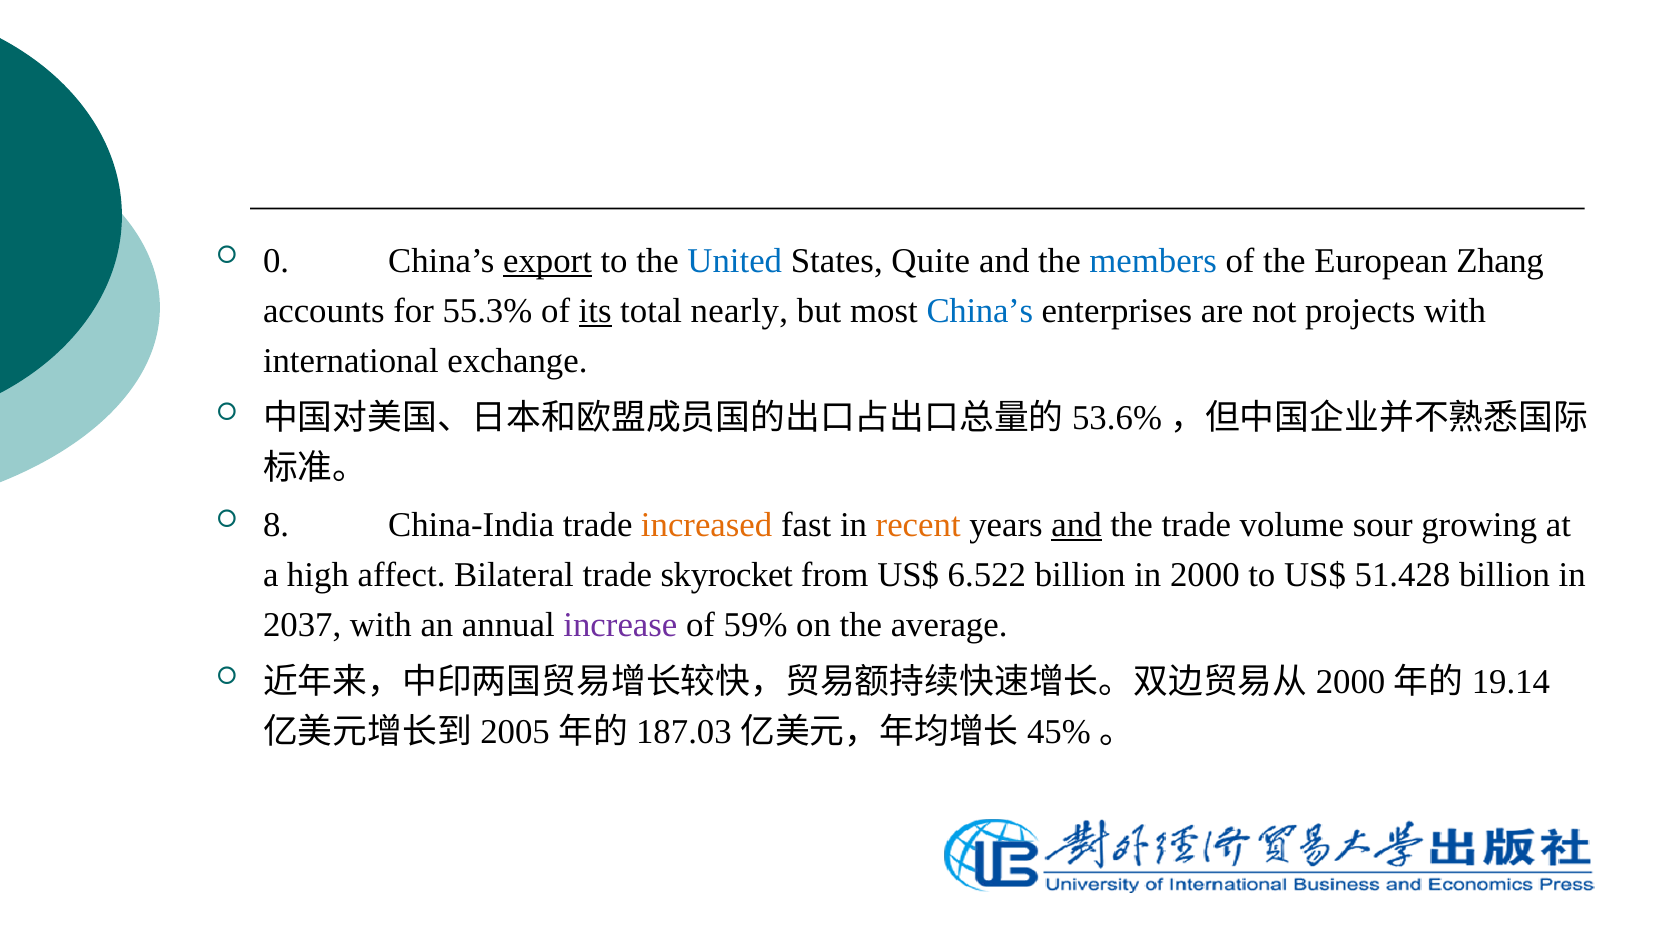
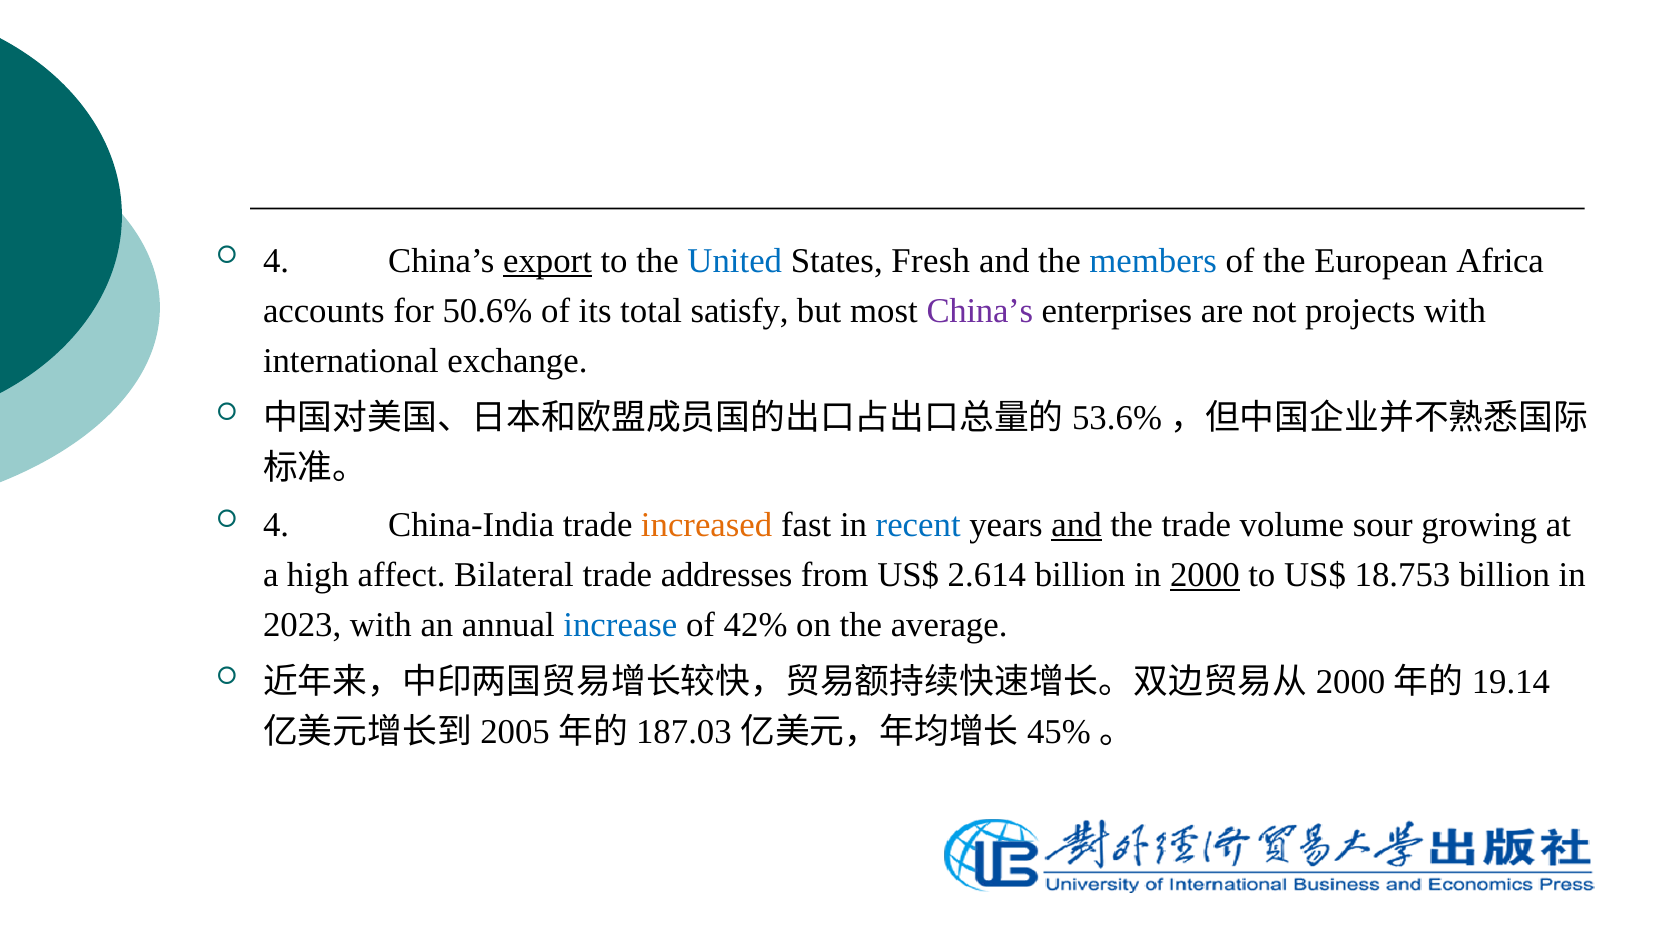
0: 0 -> 4 (276, 261)
Quite: Quite -> Fresh (931, 261)
Zhang: Zhang -> Africa (1500, 261)
55.3%: 55.3% -> 50.6% (487, 311)
its underline: present -> none (595, 311)
nearly: nearly -> satisfy (740, 311)
China’s colour: blue -> purple (980, 311)
8: 8 -> 4 (276, 525)
recent colour: orange -> blue (918, 525)
skyrocket: skyrocket -> addresses (727, 575)
6.522: 6.522 -> 2.614 (987, 575)
2000 underline: none -> present (1205, 575)
51.428: 51.428 -> 18.753 (1402, 575)
2037: 2037 -> 2023 (302, 625)
increase colour: purple -> blue (620, 625)
59%: 59% -> 42% (756, 625)
